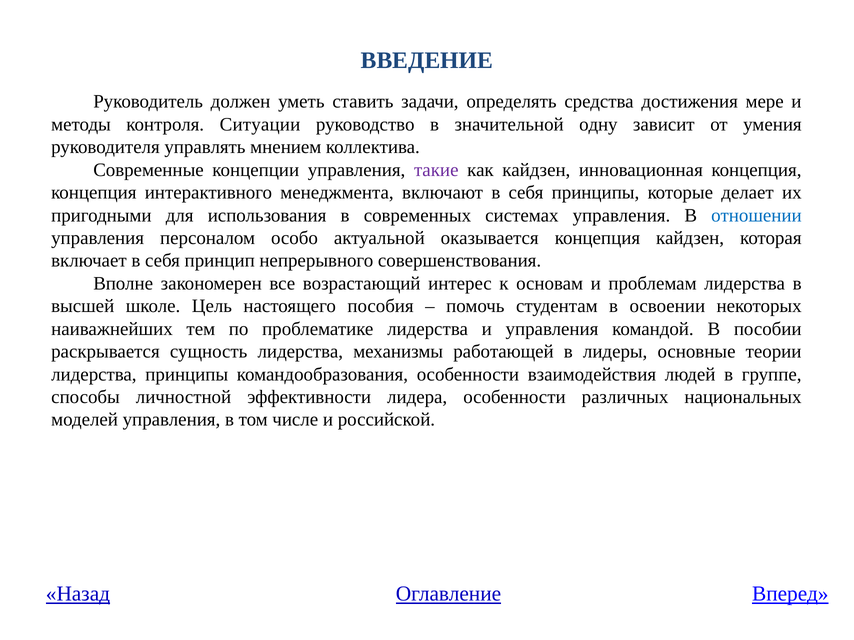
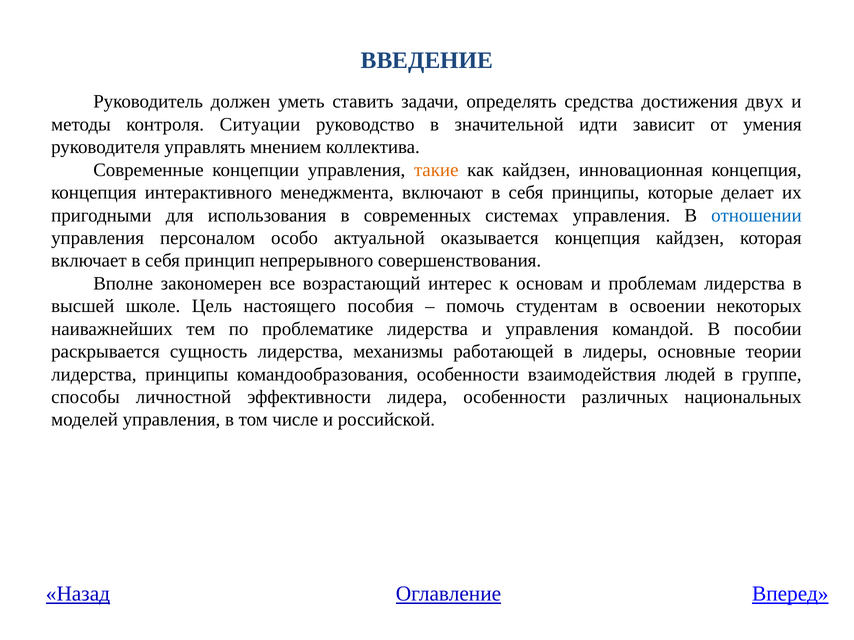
мере: мере -> двух (765, 102)
одну: одну -> идти (598, 125)
такие colour: purple -> orange (436, 170)
